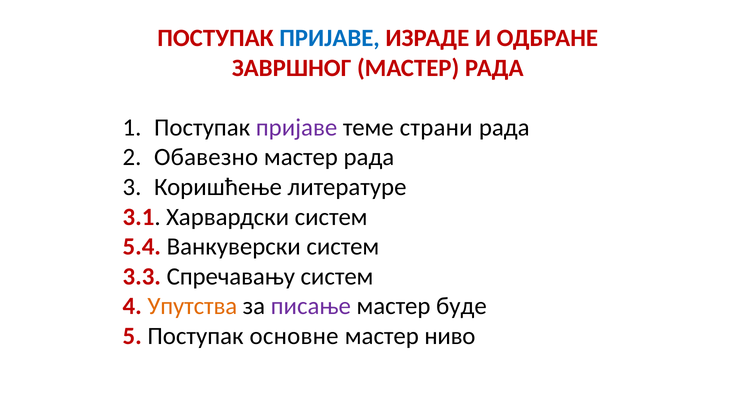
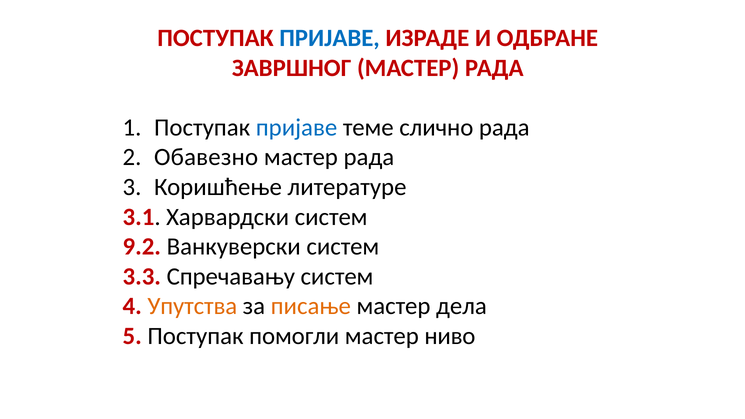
пријаве colour: purple -> blue (297, 127)
страни: страни -> слично (436, 127)
5.4: 5.4 -> 9.2 (142, 247)
писање colour: purple -> orange (311, 306)
буде: буде -> дела (461, 306)
основне: основне -> помогли (294, 336)
